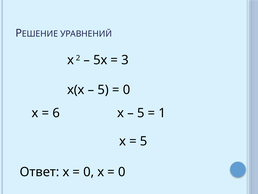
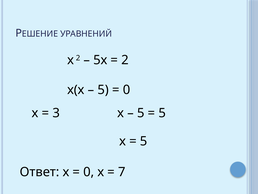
3: 3 -> 2 (125, 60)
6: 6 -> 3 (56, 113)
1: 1 -> 5 (162, 113)
0: 0 -> 7 (122, 172)
